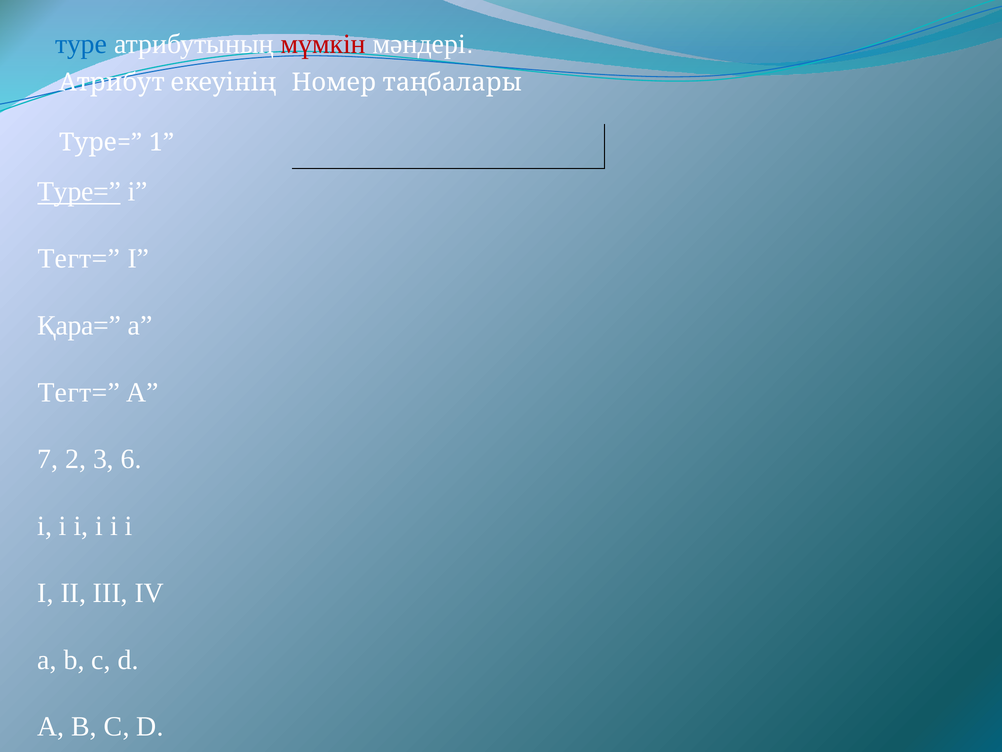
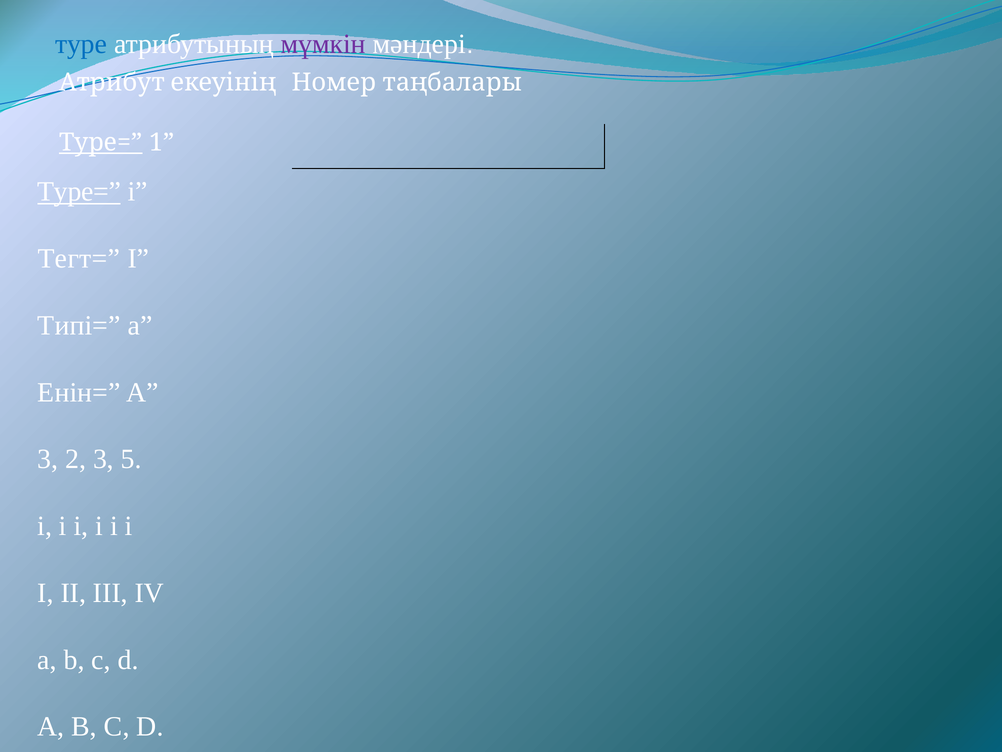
мүмкін colour: red -> purple (323, 44)
Type= underline: none -> present (101, 143)
Қара=: Қара= -> Типі= (79, 325)
Тегт=: Тегт= -> Енін= (79, 392)
7: 7 -> 3 (48, 459)
6: 6 -> 5 (131, 459)
